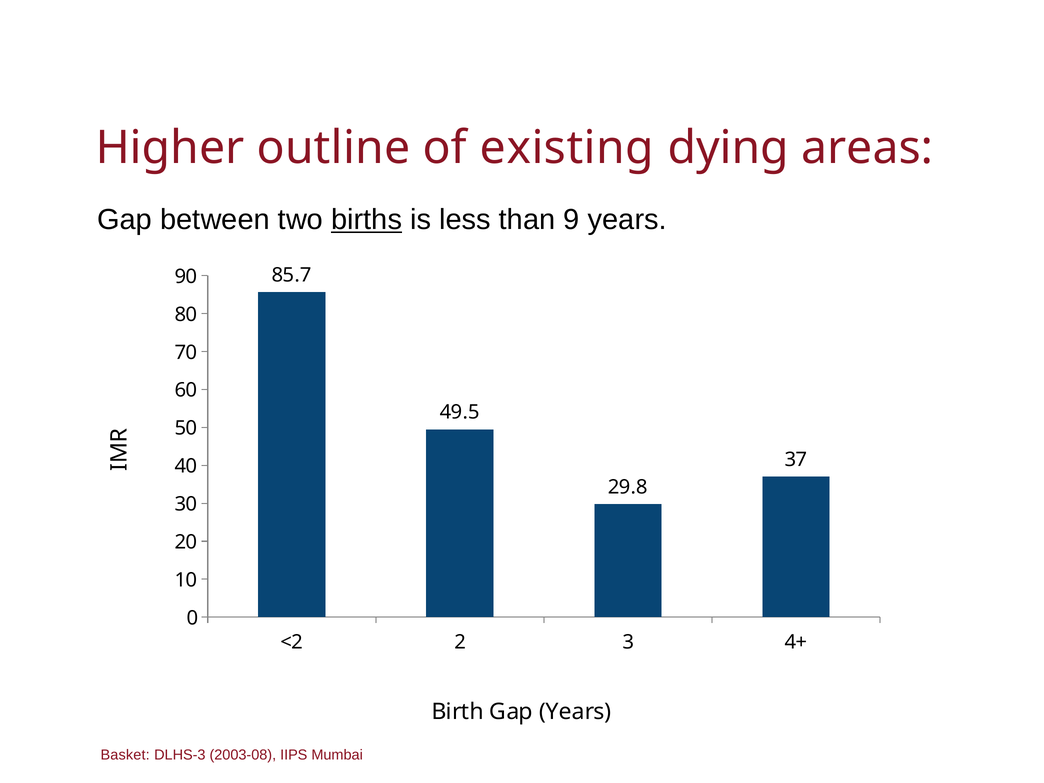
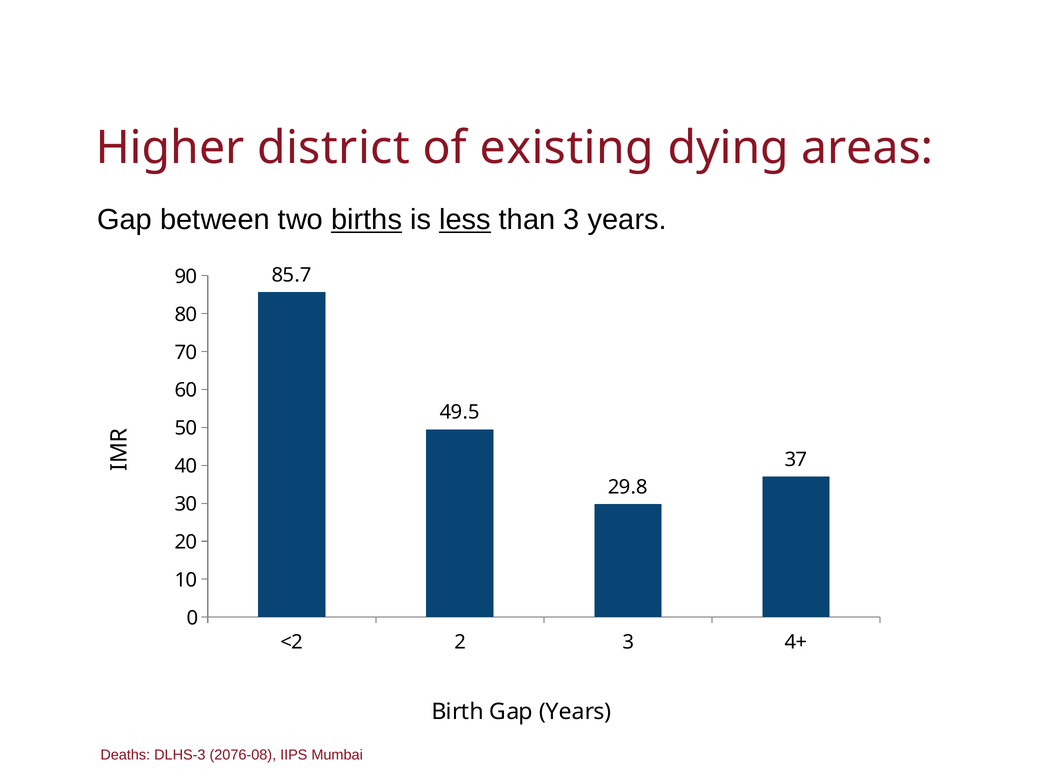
outline: outline -> district (334, 148)
less underline: none -> present (465, 220)
than 9: 9 -> 3 (572, 220)
Basket: Basket -> Deaths (125, 755)
2003-08: 2003-08 -> 2076-08 (243, 755)
